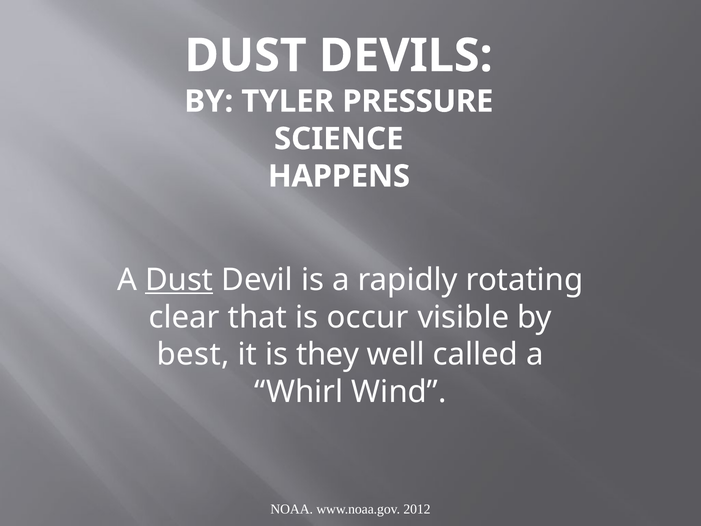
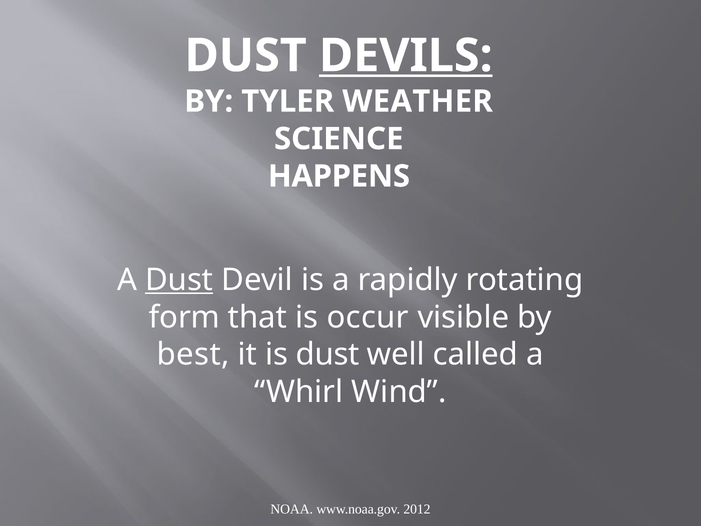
DEVILS underline: none -> present (406, 56)
PRESSURE: PRESSURE -> WEATHER (418, 101)
clear: clear -> form (184, 317)
is they: they -> dust (328, 355)
